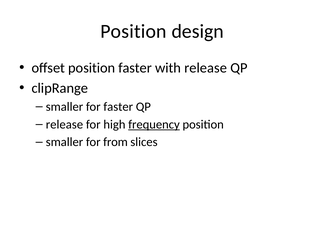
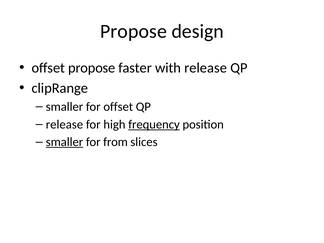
Position: Position -> Propose (133, 31)
offset position: position -> propose (92, 68)
for faster: faster -> offset (118, 107)
smaller underline: none -> present (64, 142)
